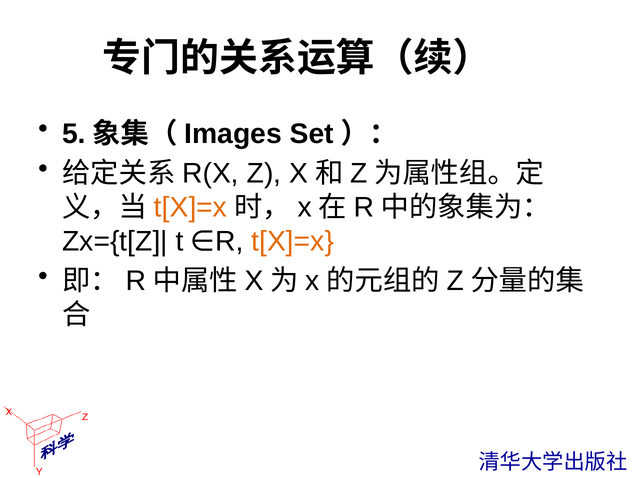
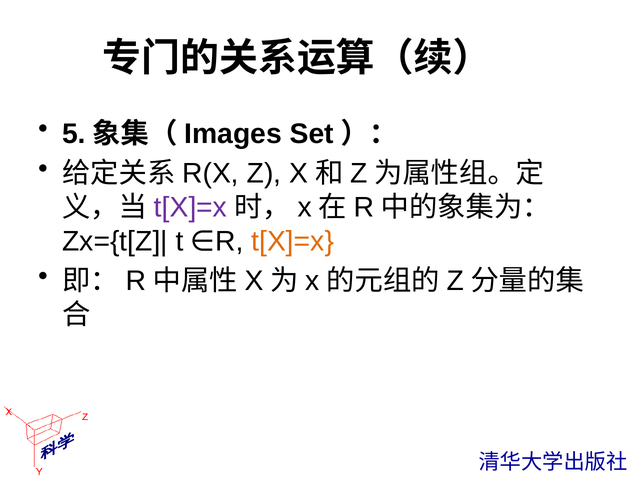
t[X]=x colour: orange -> purple (191, 207)
